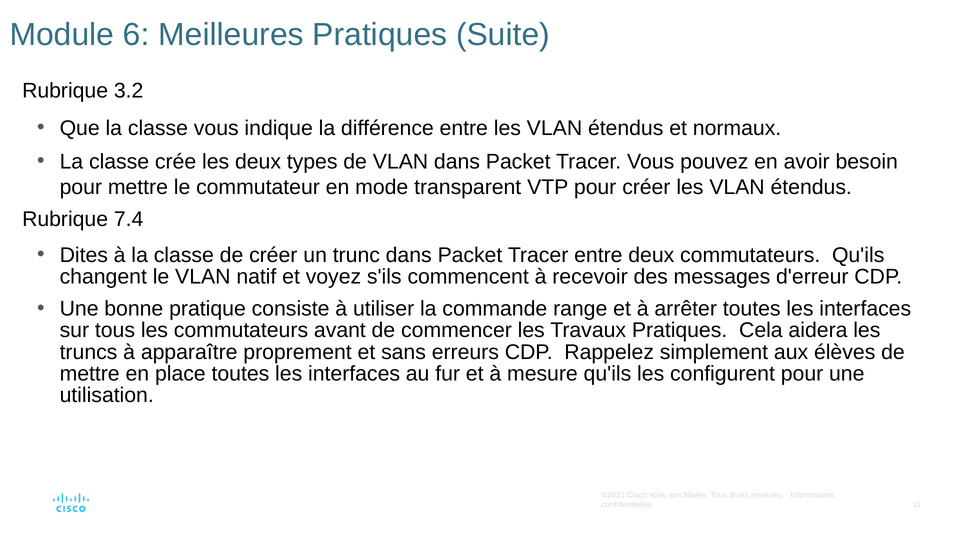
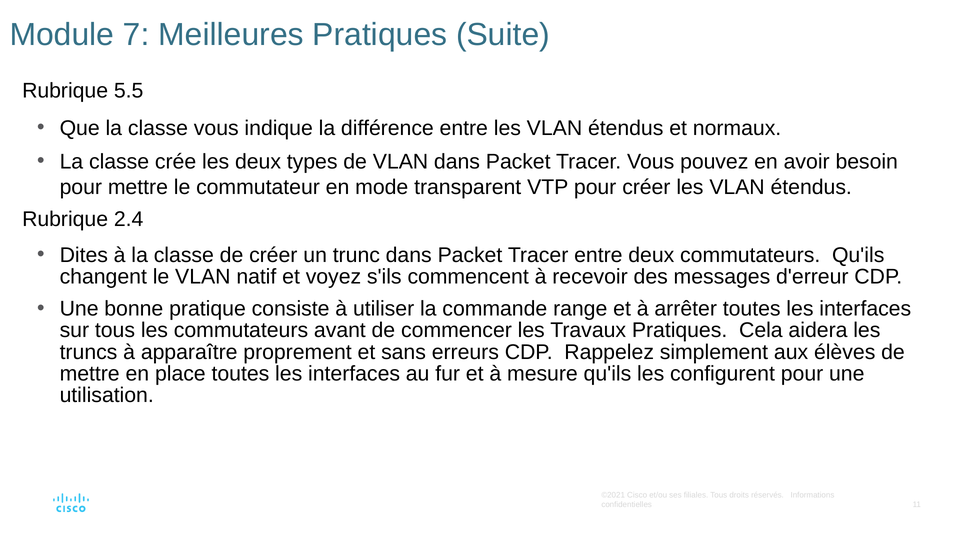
6: 6 -> 7 (136, 35)
3.2: 3.2 -> 5.5 (129, 91)
7.4: 7.4 -> 2.4 (129, 219)
